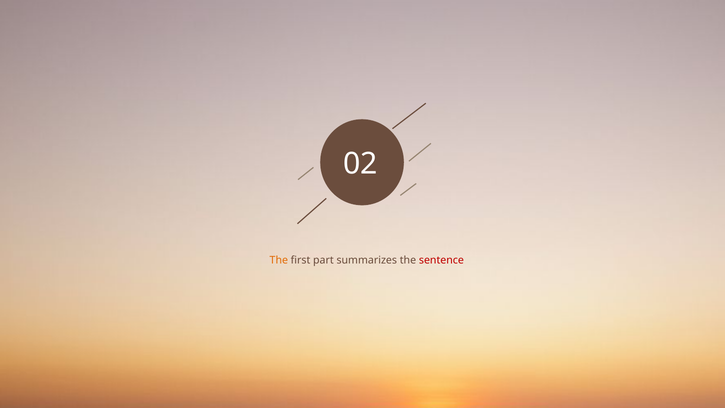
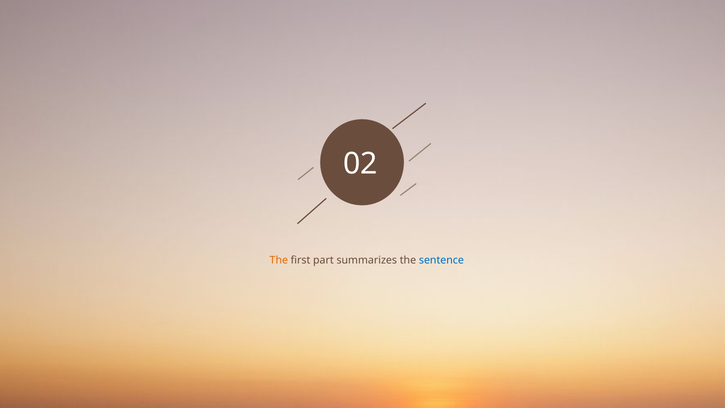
sentence colour: red -> blue (441, 260)
